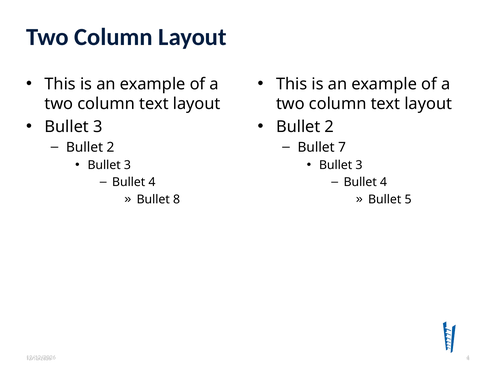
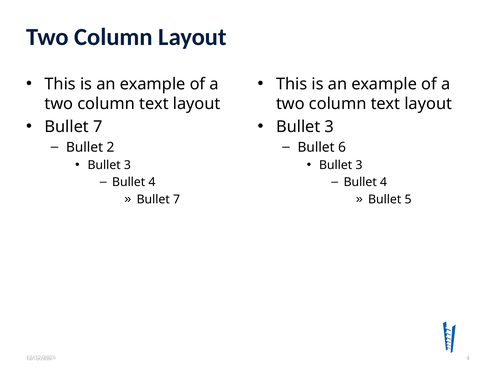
3: 3 -> 7 (98, 127)
2: 2 -> 3 (329, 127)
7: 7 -> 6 (342, 147)
8: 8 -> 7 (177, 200)
